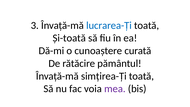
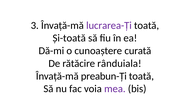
lucrarea-Ți colour: blue -> purple (109, 25)
pământul: pământul -> rânduiala (119, 63)
simțirea-Ți: simțirea-Ți -> preabun-Ți (104, 76)
